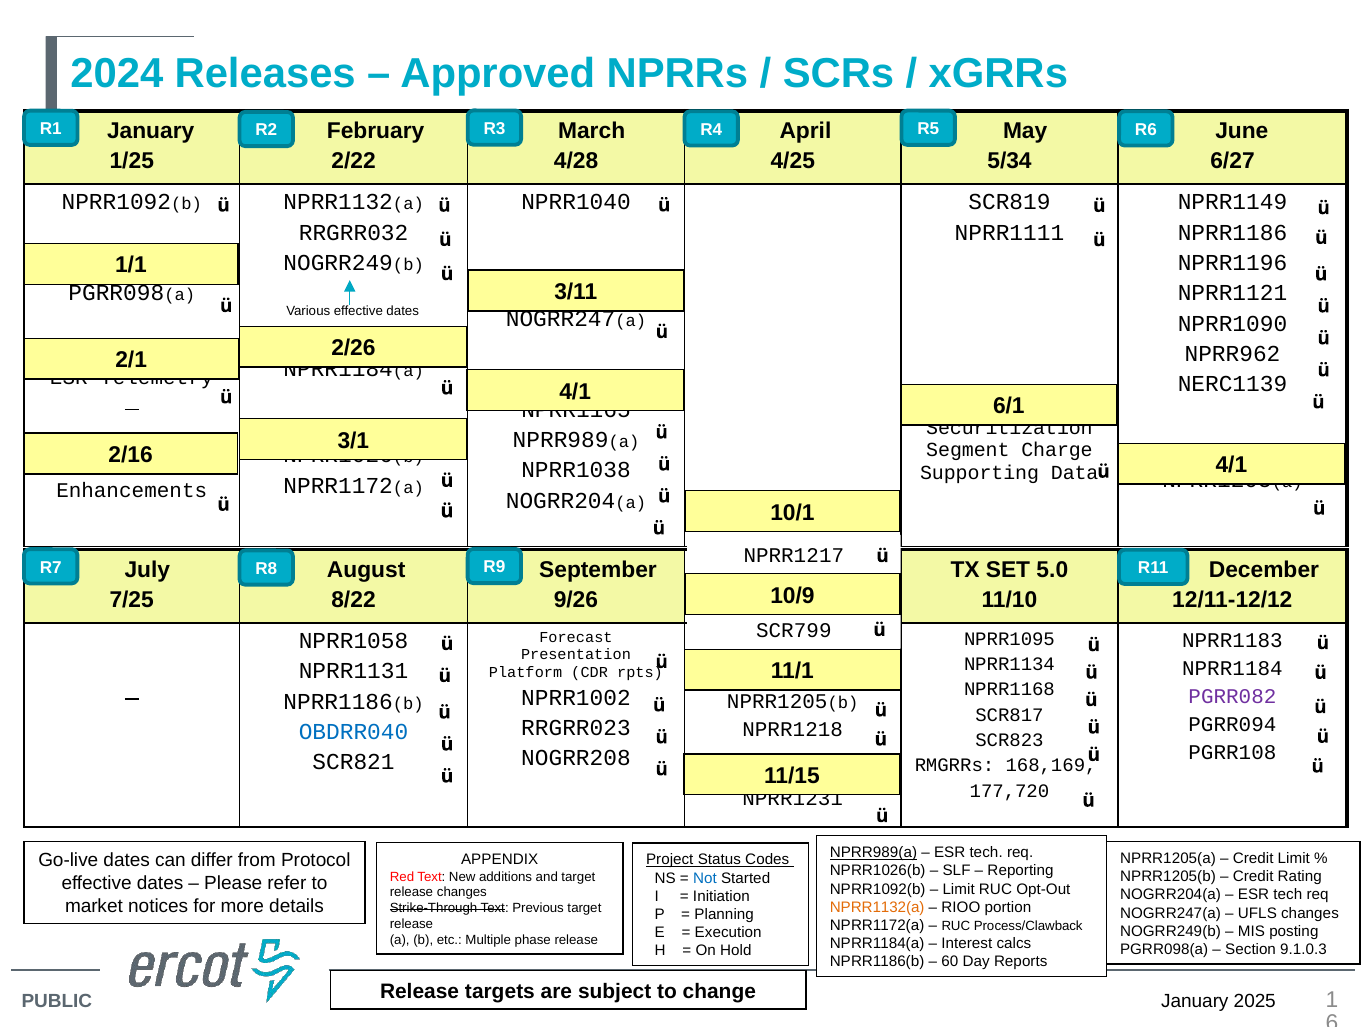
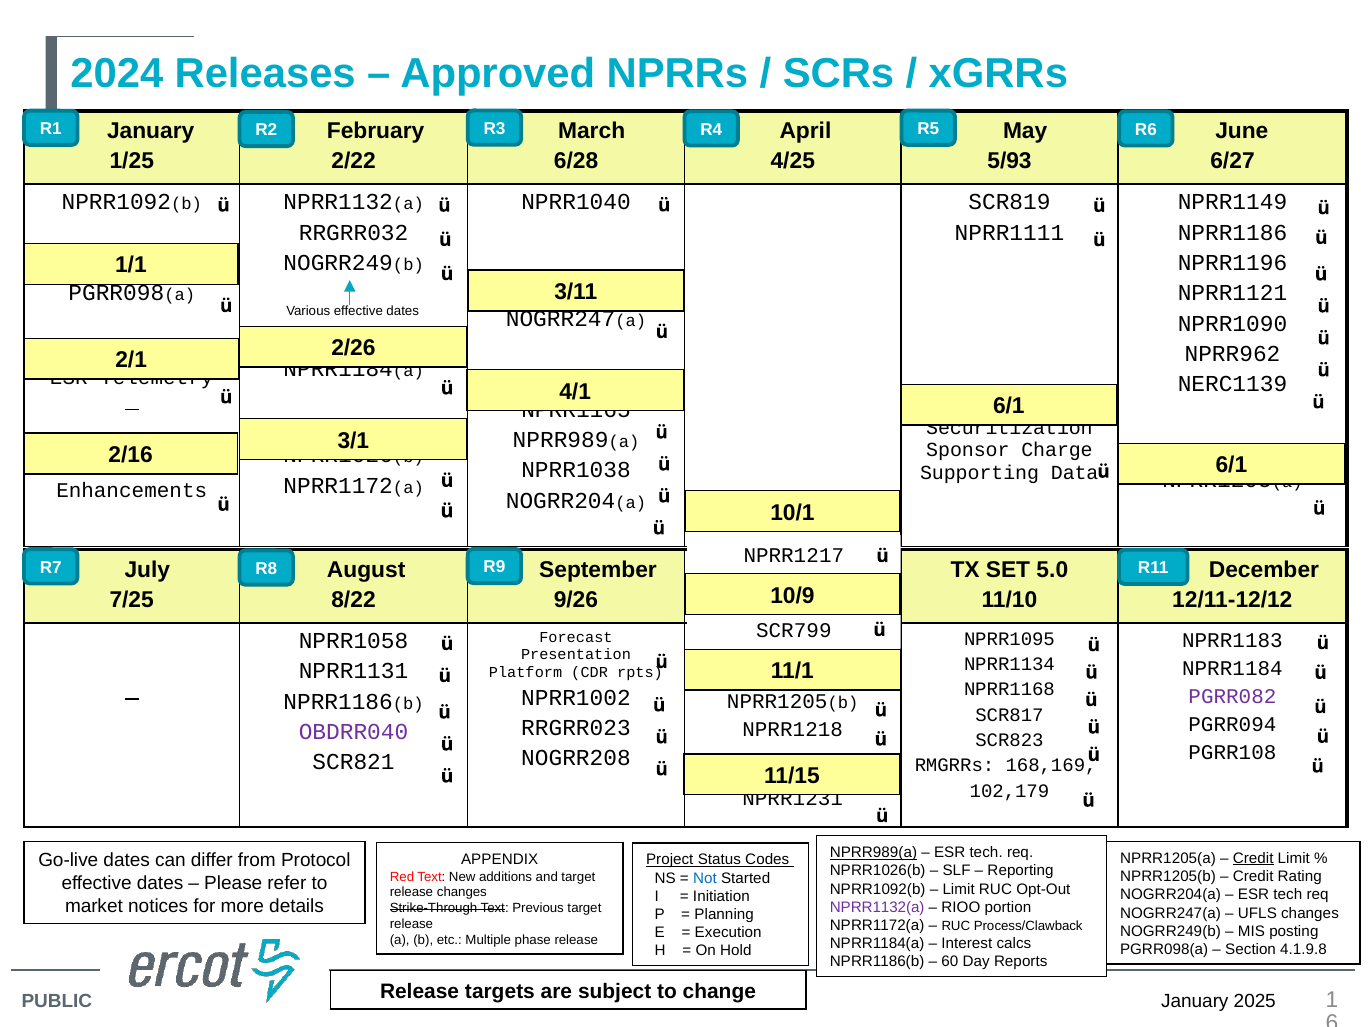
4/28: 4/28 -> 6/28 (576, 161)
5/34: 5/34 -> 5/93 (1010, 161)
Segment: Segment -> Sponsor (968, 450)
4/1: 4/1 -> 6/1 (1231, 465)
OBDRR040 colour: blue -> purple (354, 732)
177,720: 177,720 -> 102,179 (1009, 791)
Credit underline: none -> present (1253, 858)
NPRR1132(a colour: orange -> purple (877, 907)
9.1.0.3: 9.1.0.3 -> 4.1.9.8 (1304, 949)
